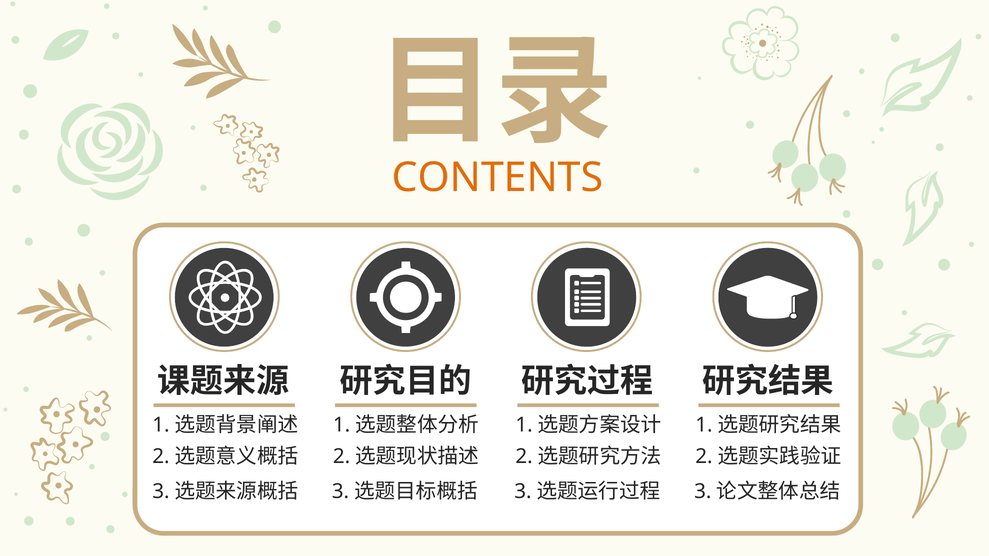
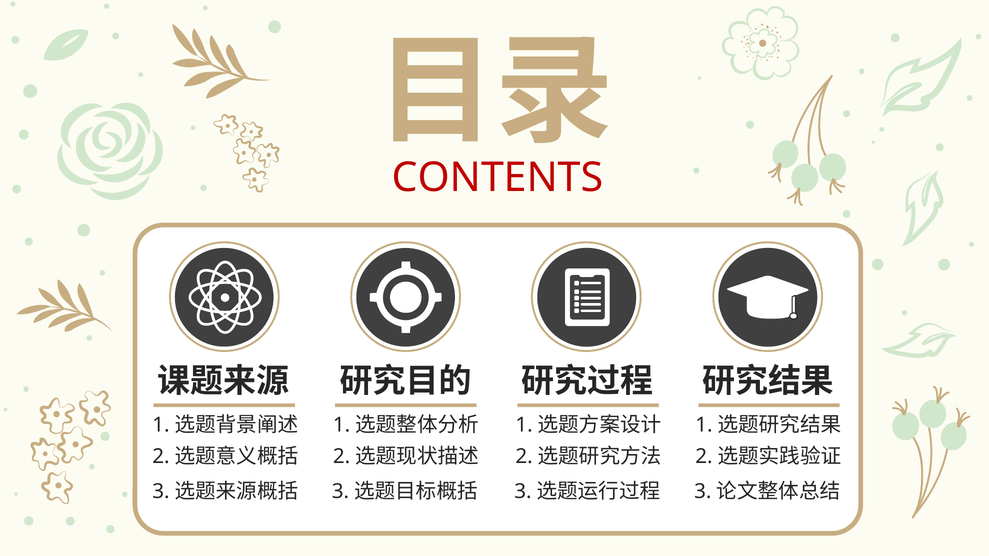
CONTENTS colour: orange -> red (498, 178)
